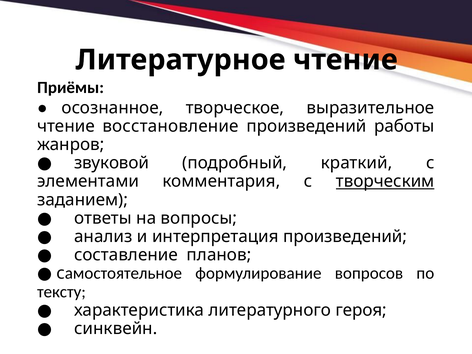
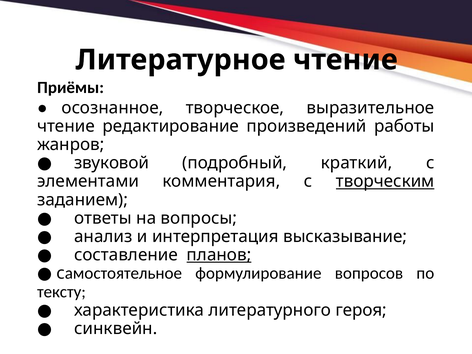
восстановление: восстановление -> редактирование (171, 126)
интерпретация произведений: произведений -> высказывание (345, 237)
планов underline: none -> present (219, 255)
